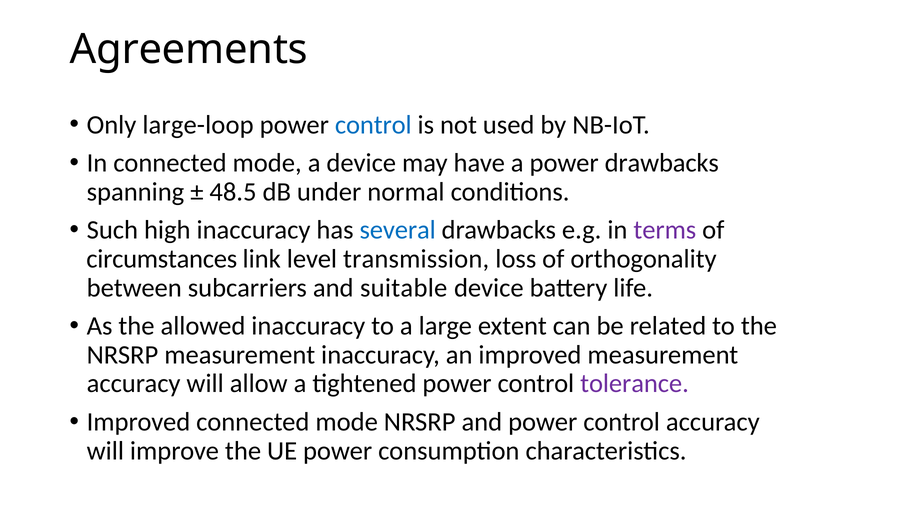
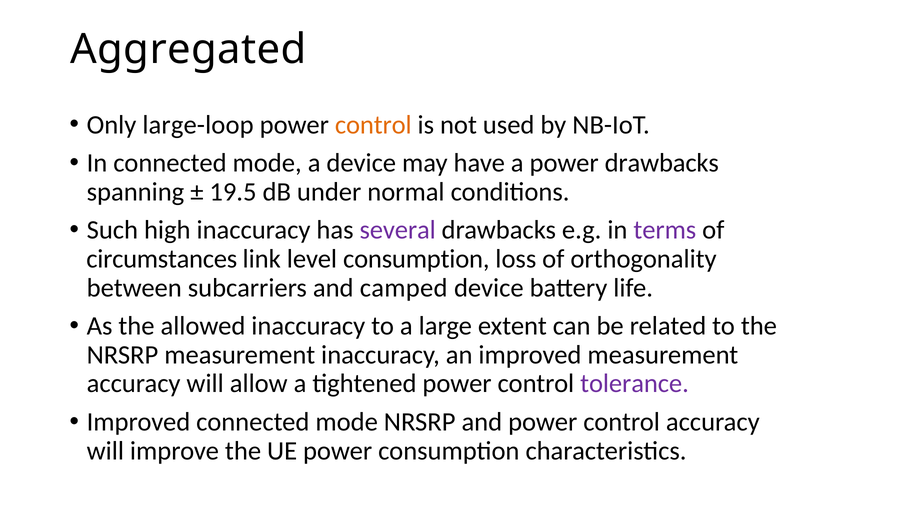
Agreements: Agreements -> Aggregated (188, 49)
control colour: blue -> orange (373, 125)
48.5: 48.5 -> 19.5 (233, 192)
several colour: blue -> purple (398, 230)
level transmission: transmission -> consumption (416, 259)
suitable: suitable -> camped (404, 287)
